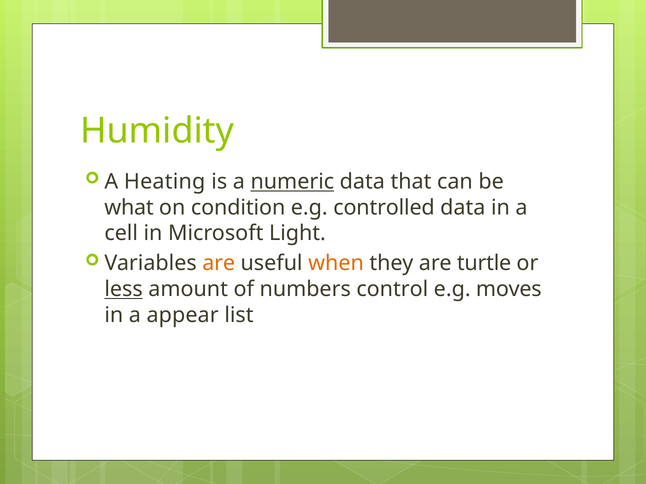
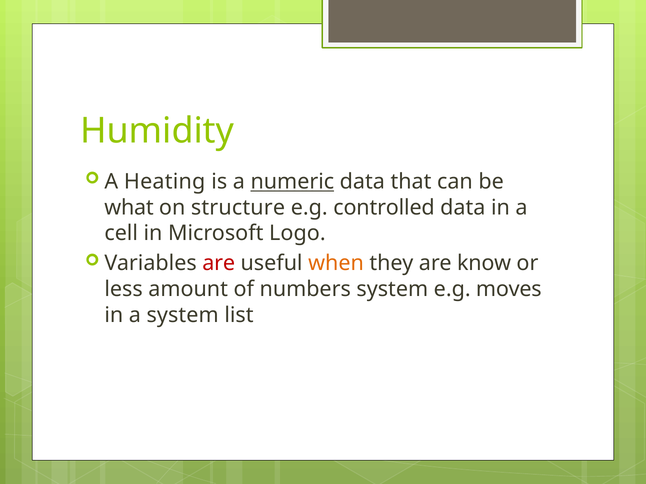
condition: condition -> structure (238, 208)
Light: Light -> Logo (297, 234)
are colour: orange -> red (219, 264)
turtle: turtle -> know (484, 264)
less underline: present -> none (124, 289)
numbers control: control -> system (392, 289)
a appear: appear -> system (183, 315)
